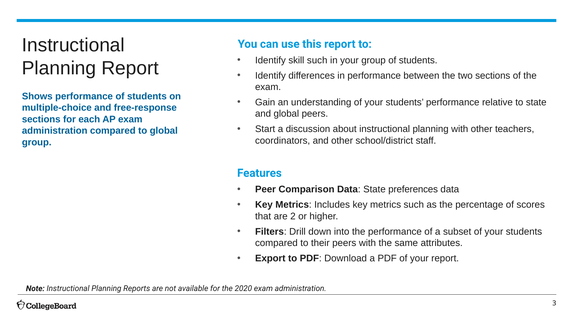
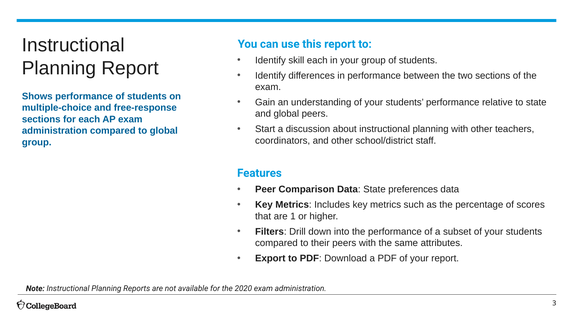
skill such: such -> each (317, 60)
2: 2 -> 1 (293, 216)
